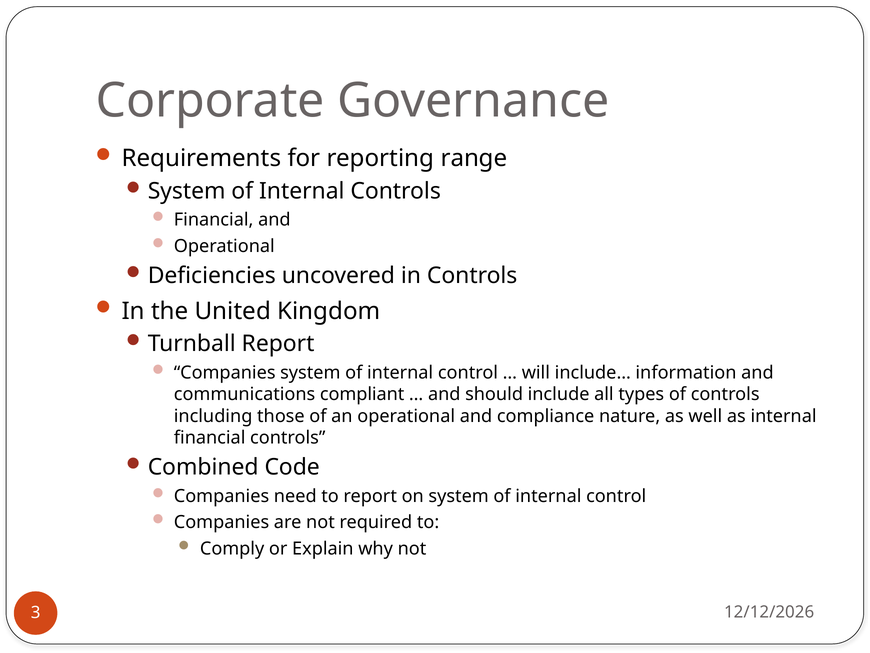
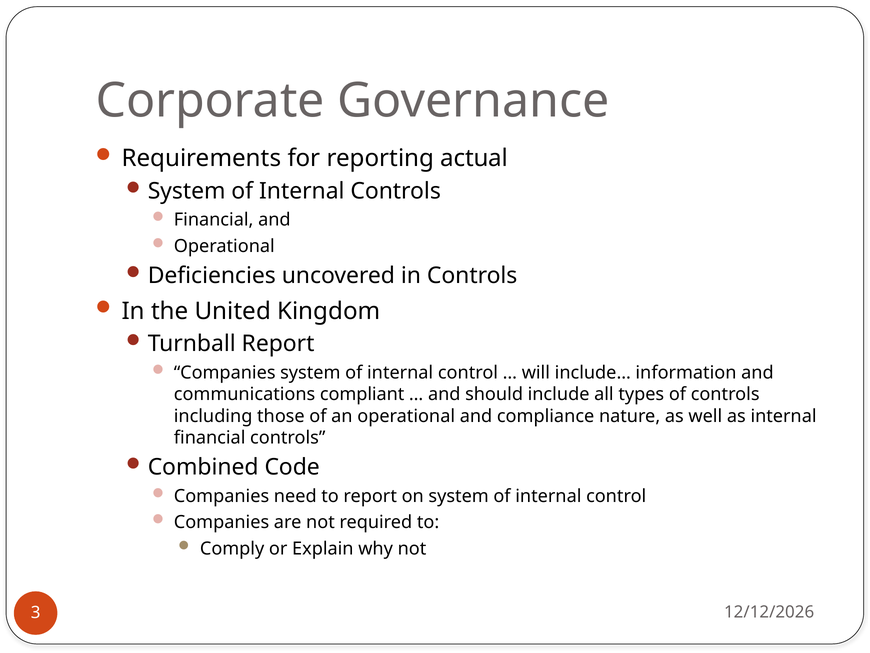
range: range -> actual (474, 158)
